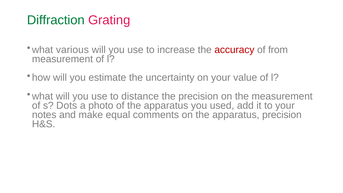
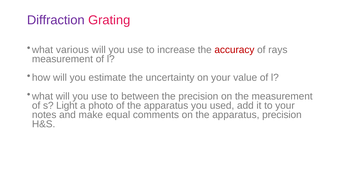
Diffraction colour: green -> purple (56, 20)
from: from -> rays (278, 50)
distance: distance -> between (140, 96)
Dots: Dots -> Light (67, 106)
